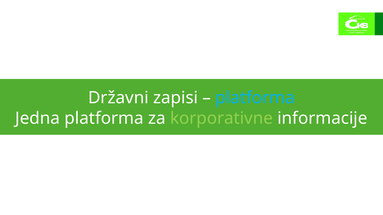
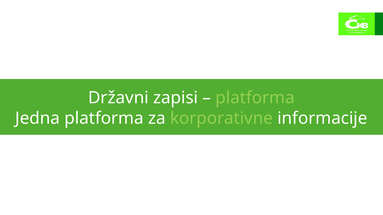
platforma colour: light blue -> light green (255, 98)
